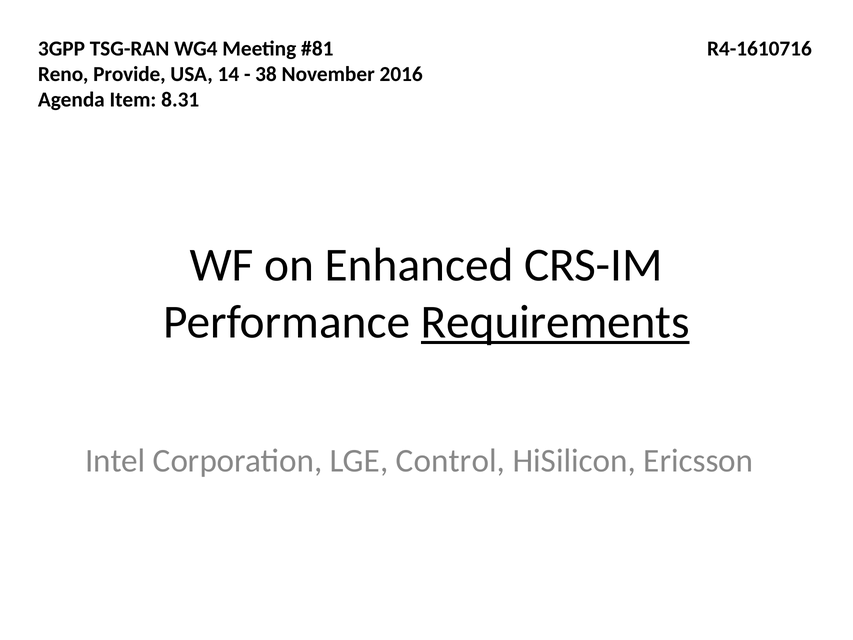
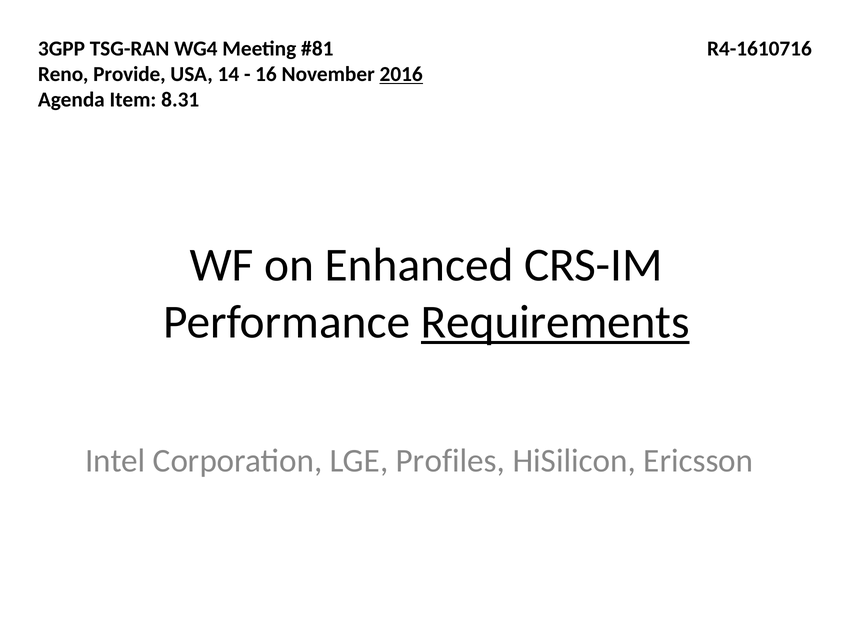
38: 38 -> 16 (266, 74)
2016 underline: none -> present (401, 74)
Control: Control -> Profiles (451, 461)
